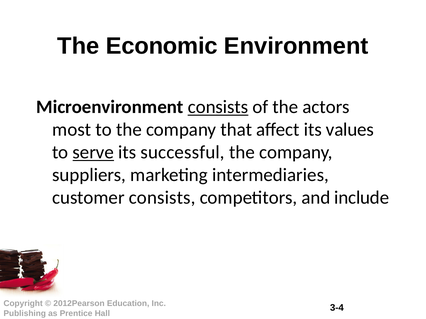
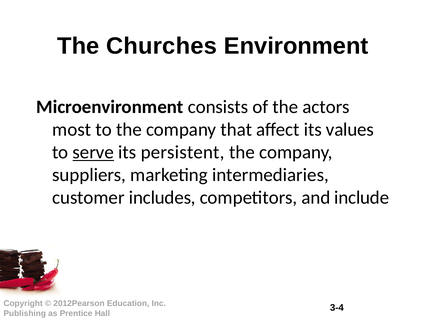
Economic: Economic -> Churches (162, 46)
consists underline: present -> none (218, 107)
successful: successful -> persistent (183, 153)
customer consists: consists -> includes (162, 198)
